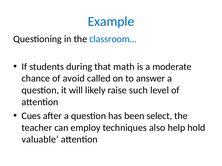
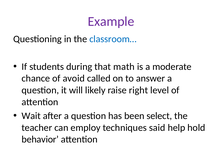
Example colour: blue -> purple (111, 21)
such: such -> right (138, 90)
Cues: Cues -> Wait (31, 116)
also: also -> said (157, 128)
valuable: valuable -> behavior (40, 140)
